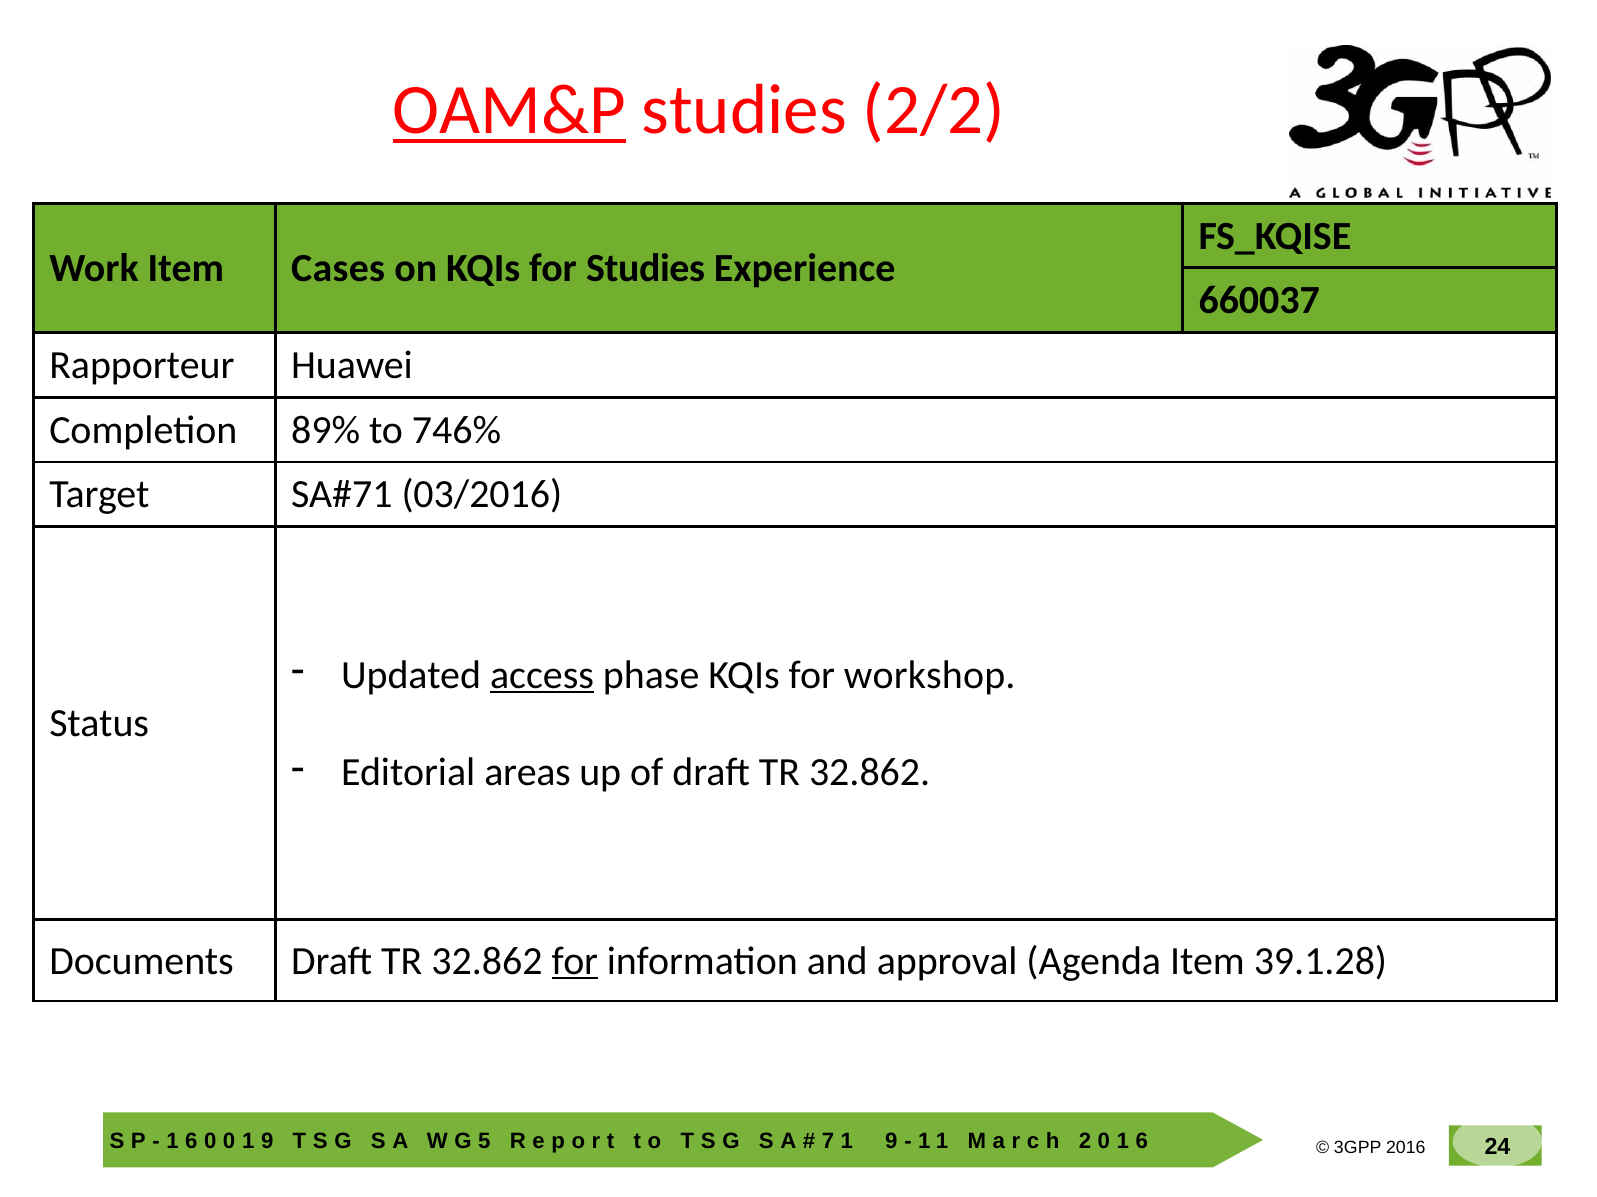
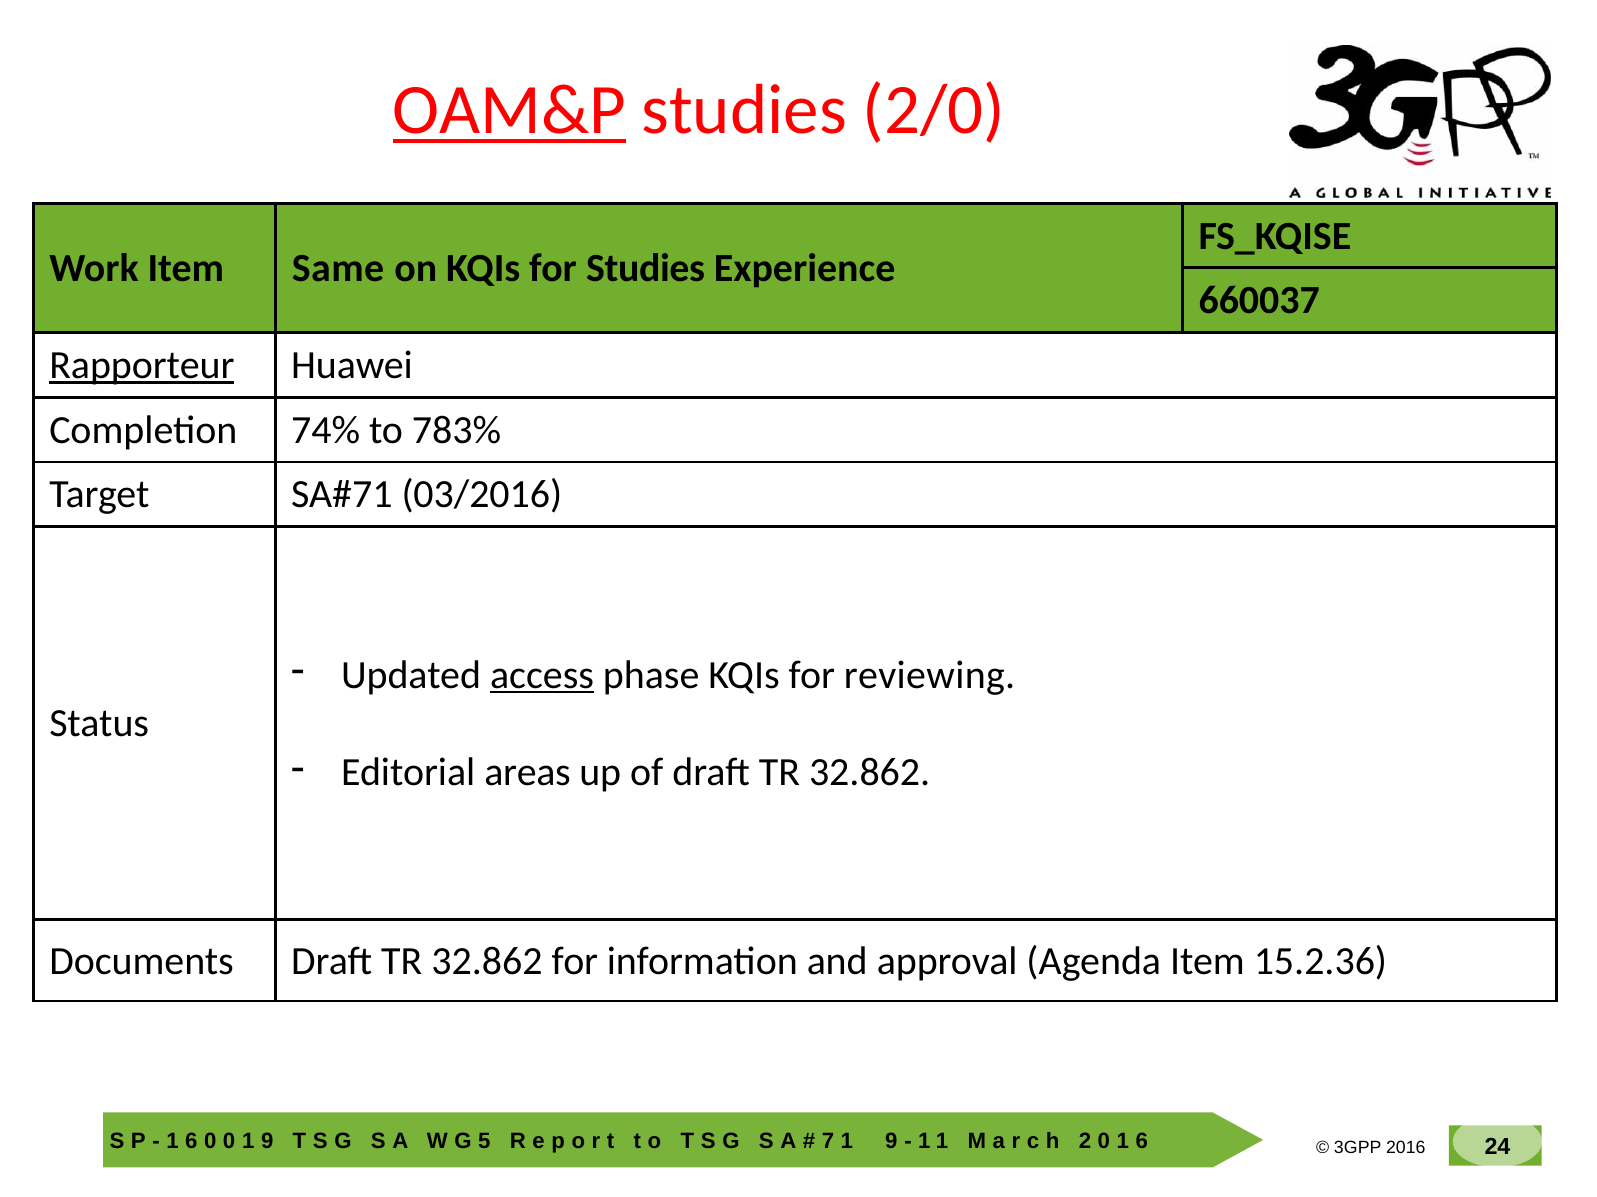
2/2: 2/2 -> 2/0 (934, 110)
Cases: Cases -> Same (338, 268)
Rapporteur underline: none -> present (142, 366)
89%: 89% -> 74% (326, 430)
746%: 746% -> 783% (457, 430)
workshop: workshop -> reviewing (930, 675)
for underline: present -> none (575, 961)
39.1.28: 39.1.28 -> 15.2.36 (1320, 961)
